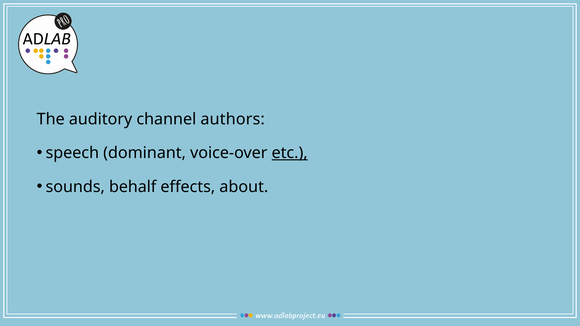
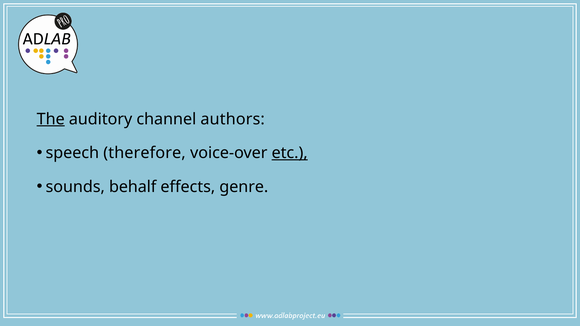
The underline: none -> present (51, 119)
dominant: dominant -> therefore (145, 153)
about: about -> genre (244, 187)
